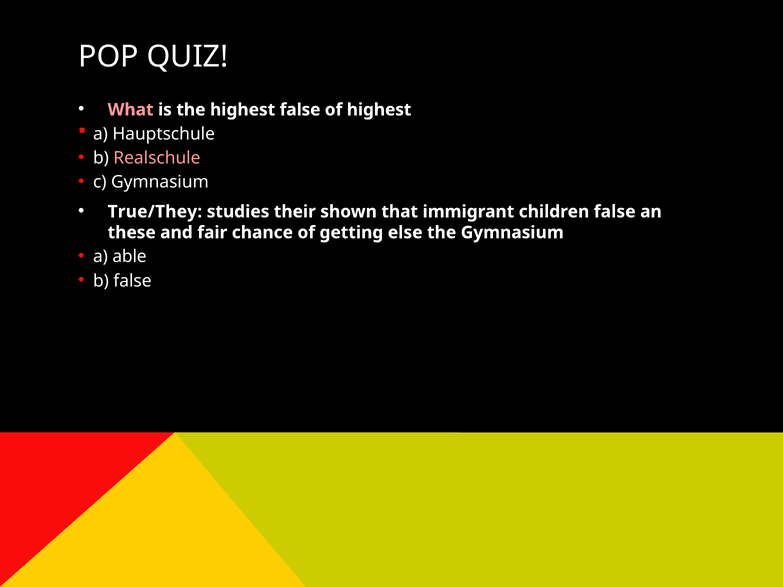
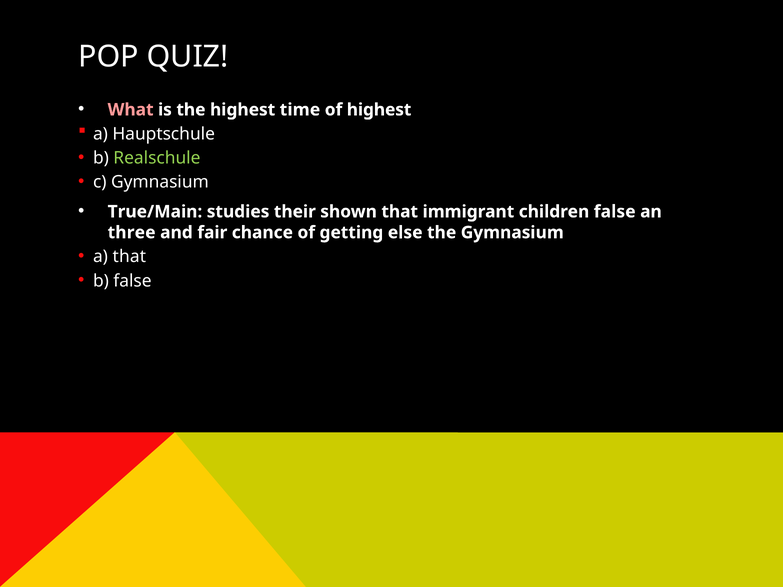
highest false: false -> time (300, 110)
Realschule colour: pink -> light green (157, 158)
True/They: True/They -> True/Main (155, 212)
these: these -> three (132, 233)
a able: able -> that (129, 257)
